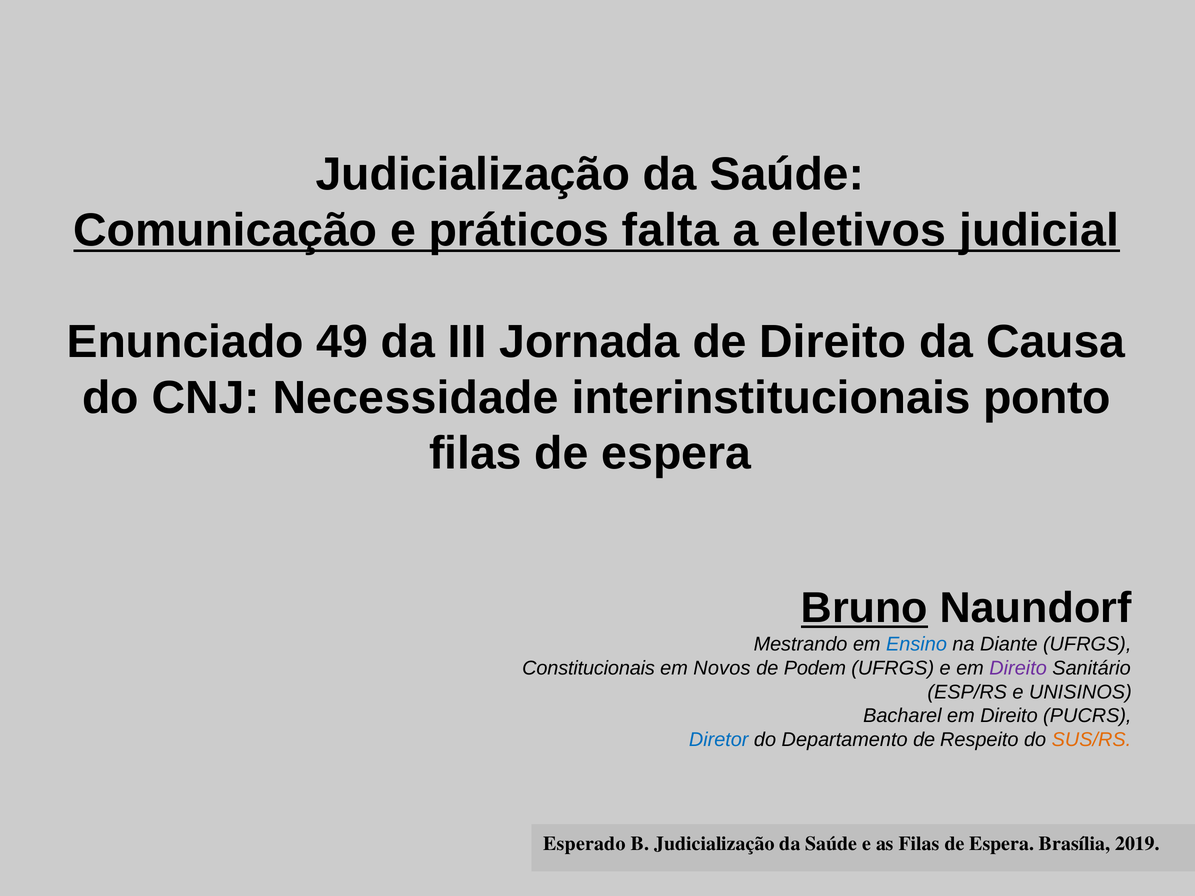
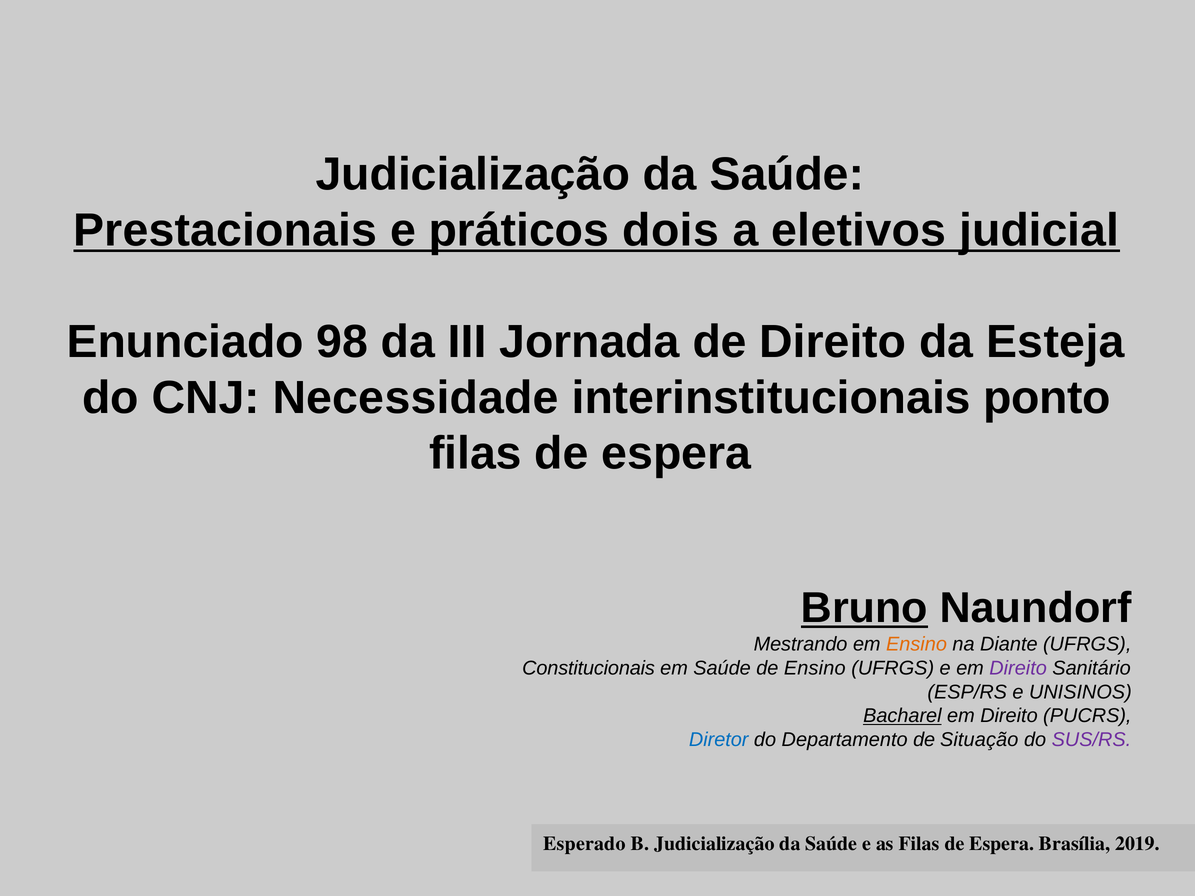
Comunicação: Comunicação -> Prestacionais (225, 230)
falta: falta -> dois (671, 230)
49: 49 -> 98 (342, 342)
Causa: Causa -> Esteja (1055, 342)
Ensino colour: blue -> orange (916, 644)
em Novos: Novos -> Saúde (722, 668)
de Podem: Podem -> Ensino (815, 668)
Bacharel underline: none -> present (902, 716)
Respeito: Respeito -> Situação (979, 740)
SUS/RS colour: orange -> purple (1091, 740)
